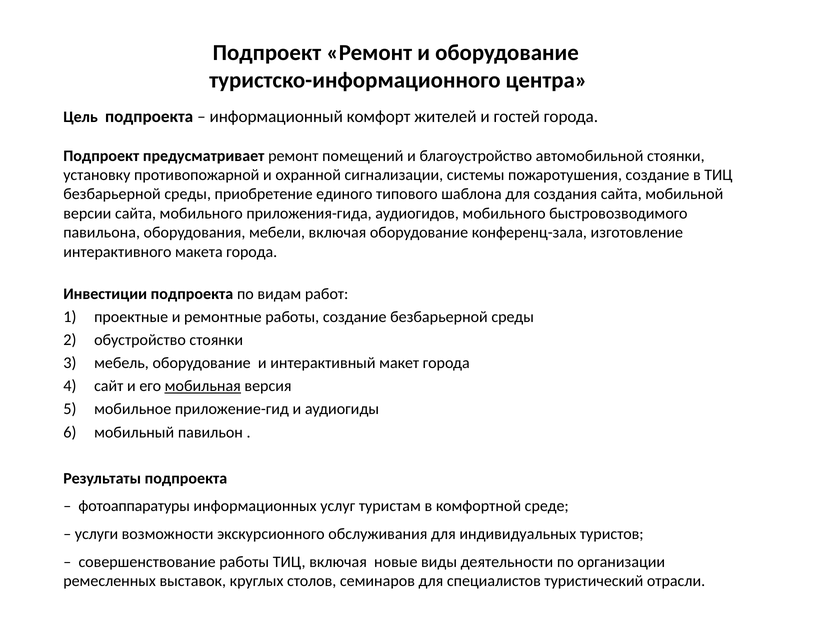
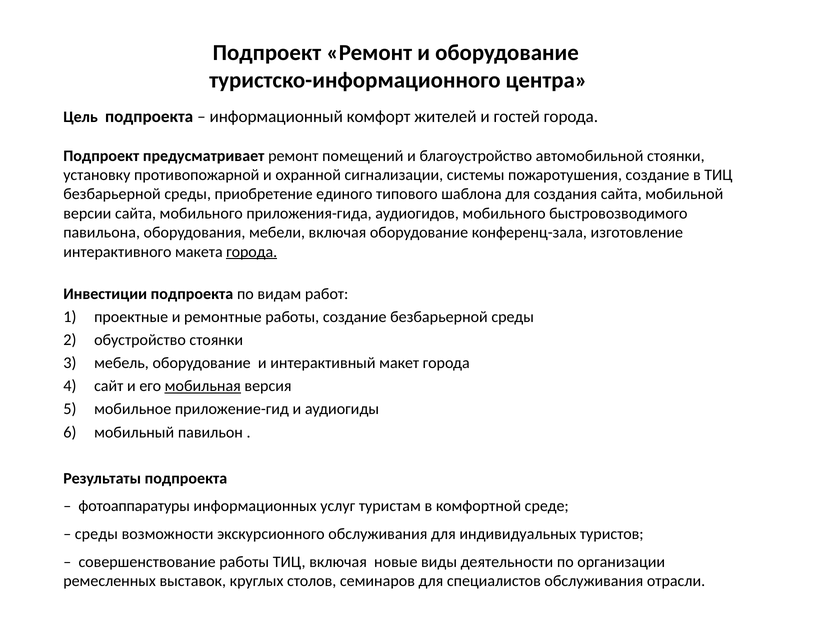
города underline: none -> present (252, 252)
услуги: услуги -> среды (96, 534)
специалистов туристический: туристический -> обслуживания (594, 581)
